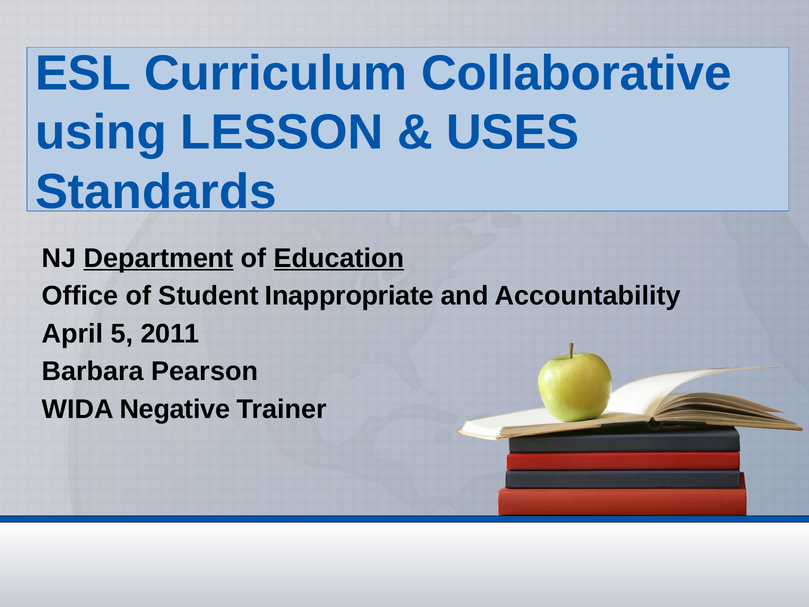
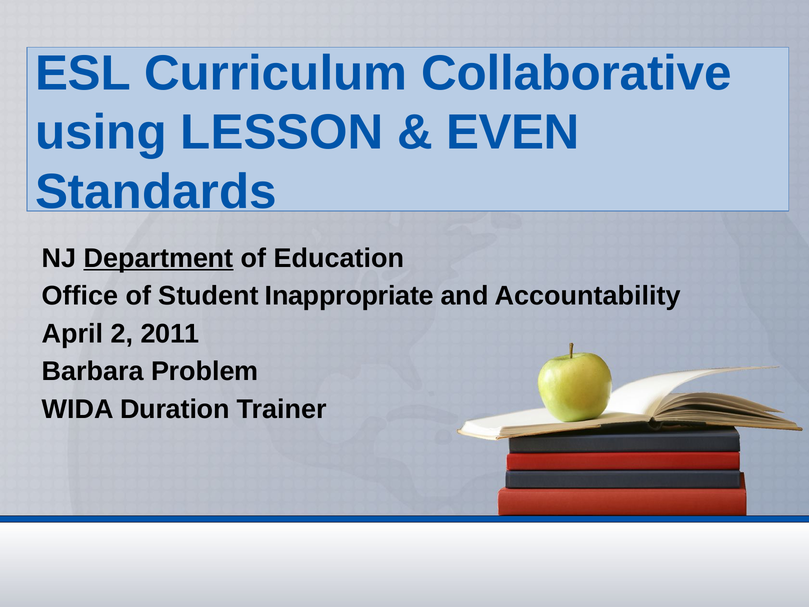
USES: USES -> EVEN (513, 133)
Education underline: present -> none (339, 258)
5: 5 -> 2 (122, 334)
Pearson: Pearson -> Problem (205, 371)
Negative: Negative -> Duration (175, 409)
